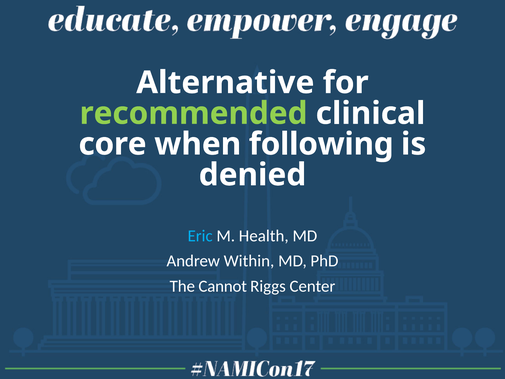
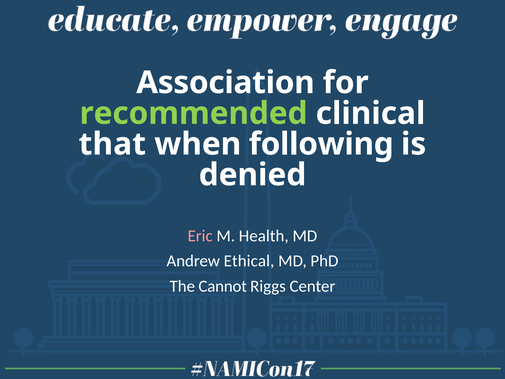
Alternative: Alternative -> Association (225, 83)
core: core -> that (112, 144)
Eric colour: light blue -> pink (200, 236)
Within: Within -> Ethical (249, 261)
